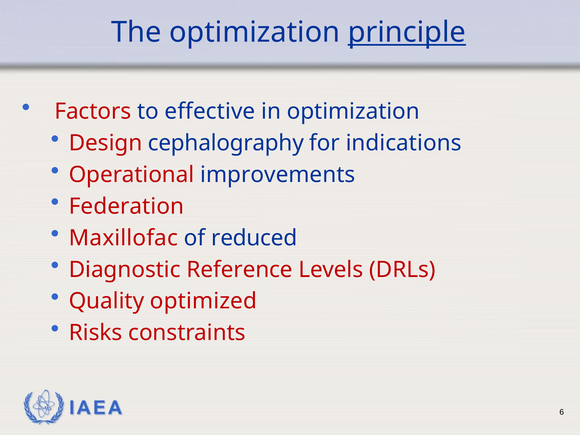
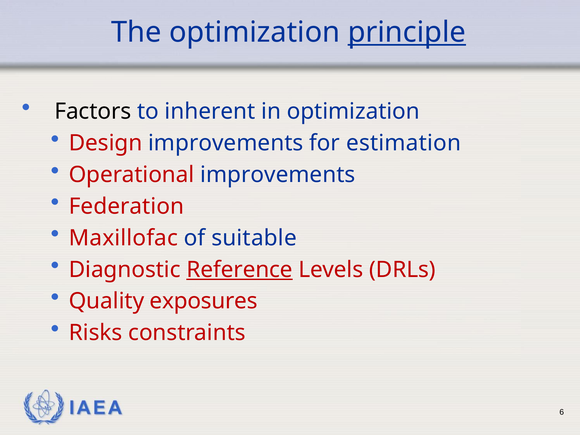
Factors colour: red -> black (93, 112)
effective: effective -> inherent (210, 112)
Design cephalography: cephalography -> improvements (226, 143)
indications: indications -> estimation (404, 143)
reduced: reduced -> suitable (254, 238)
Reference underline: none -> present (240, 270)
optimized: optimized -> exposures (204, 301)
